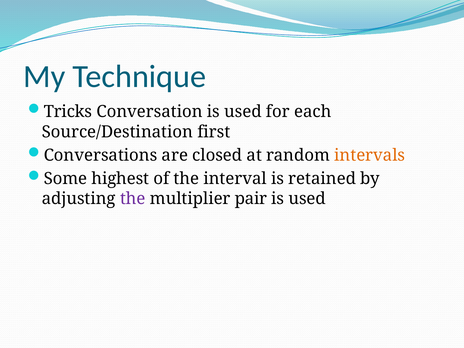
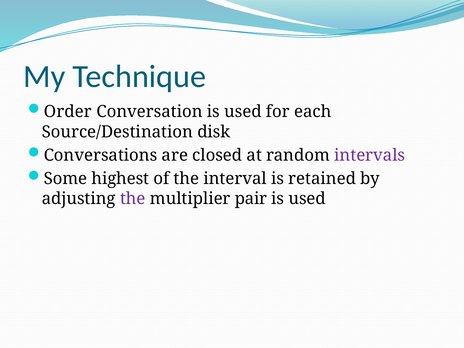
Tricks: Tricks -> Order (68, 112)
first: first -> disk (214, 132)
intervals colour: orange -> purple (370, 155)
